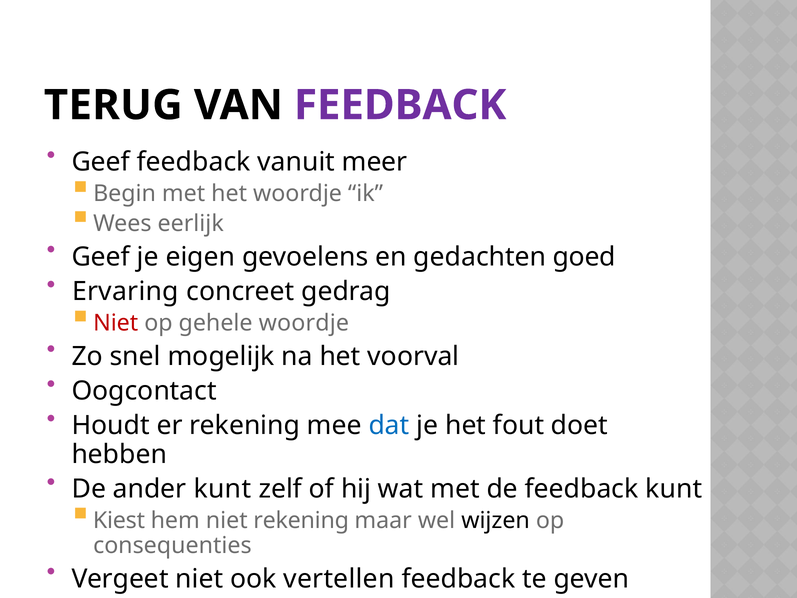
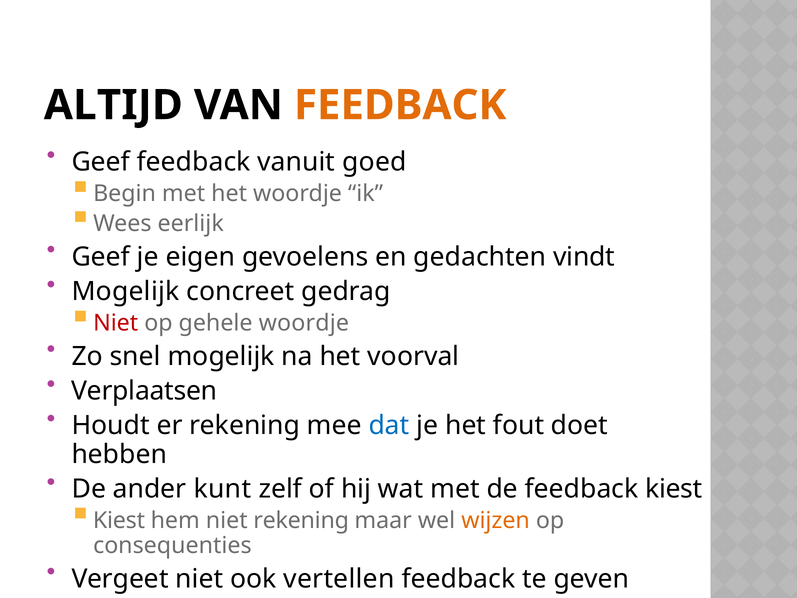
TERUG: TERUG -> ALTIJD (113, 105)
FEEDBACK colour: purple -> orange (400, 105)
meer: meer -> goed (374, 162)
goed: goed -> vindt (584, 257)
Ervaring: Ervaring -> Mogelijk (125, 291)
Oogcontact: Oogcontact -> Verplaatsen (144, 391)
feedback kunt: kunt -> kiest (674, 489)
wijzen colour: black -> orange (496, 520)
